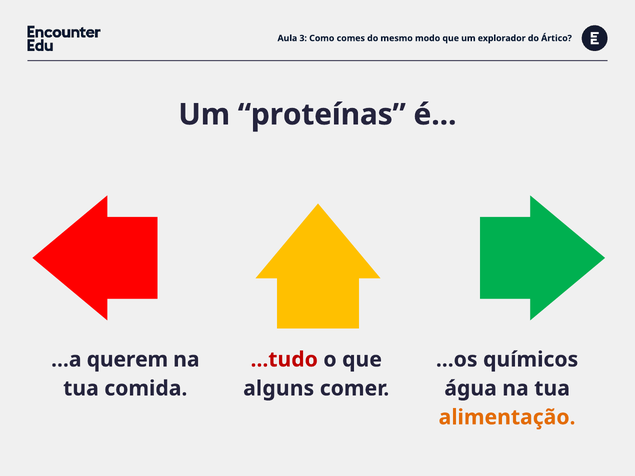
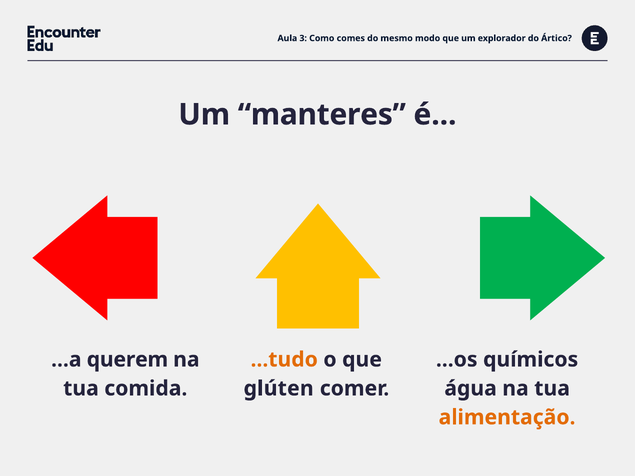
proteínas: proteínas -> manteres (322, 115)
...tudo colour: red -> orange (284, 360)
alguns: alguns -> glúten (279, 389)
